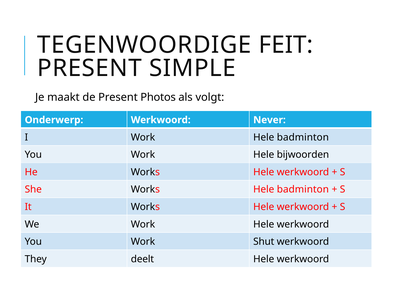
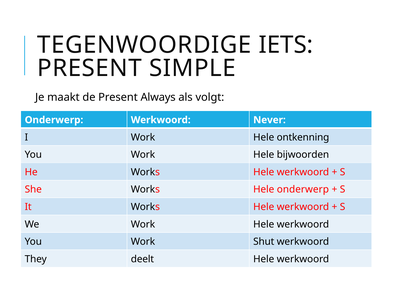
FEIT: FEIT -> IETS (286, 45)
Photos: Photos -> Always (158, 97)
Work Hele badminton: badminton -> ontkenning (303, 137)
Works Hele badminton: badminton -> onderwerp (303, 190)
